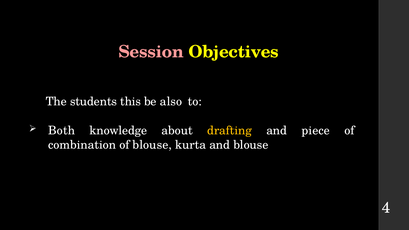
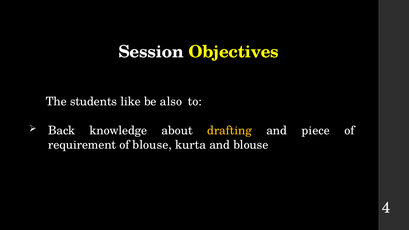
Session colour: pink -> white (151, 52)
this: this -> like (131, 102)
Both: Both -> Back (62, 130)
combination: combination -> requirement (82, 145)
